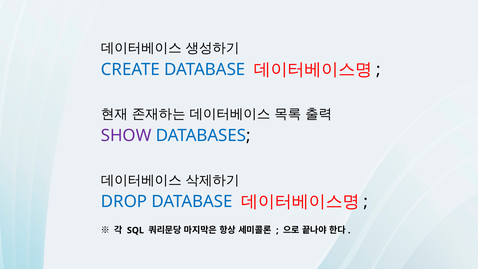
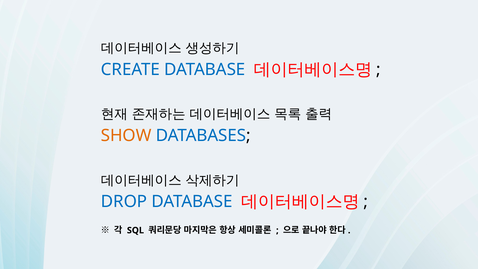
SHOW colour: purple -> orange (126, 136)
